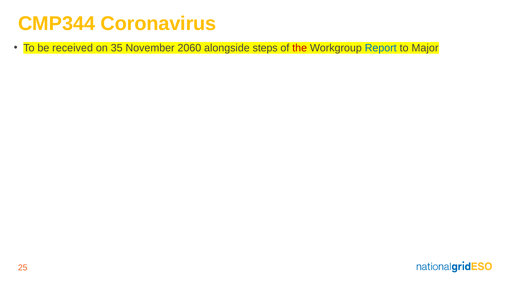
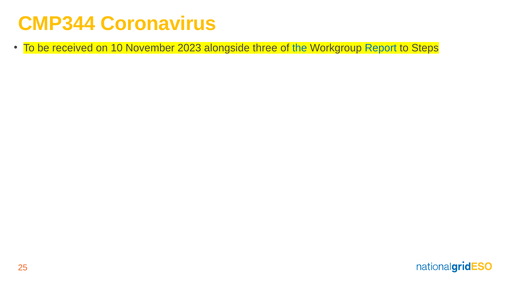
35: 35 -> 10 (117, 48)
2060: 2060 -> 2023 (189, 48)
steps: steps -> three (265, 48)
the colour: red -> blue (300, 48)
Major: Major -> Steps (425, 48)
